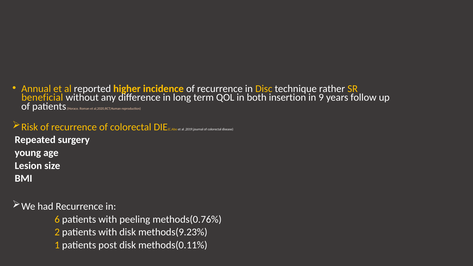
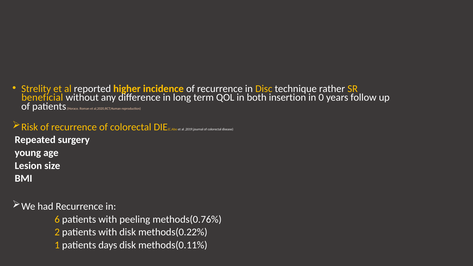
Annual: Annual -> Strelity (36, 89)
9: 9 -> 0 (321, 98)
methods(9.23%: methods(9.23% -> methods(0.22% (173, 232)
post: post -> days (108, 245)
